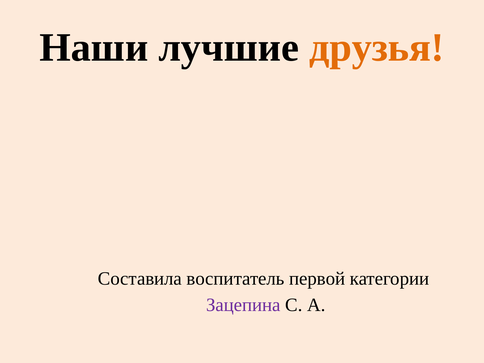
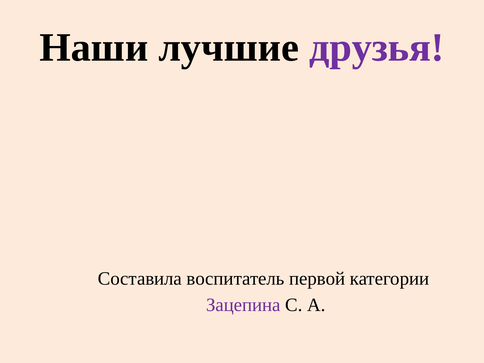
друзья colour: orange -> purple (377, 48)
